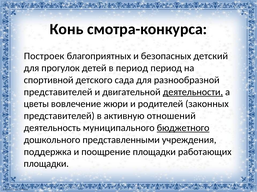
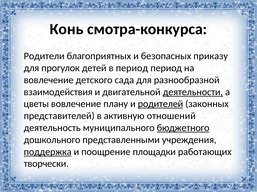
Построек: Построек -> Родители (44, 56)
детский: детский -> приказу (211, 56)
спортивной: спортивной -> вовлечение (49, 80)
представителей: представителей -> взаимодействия (58, 92)
жюри: жюри -> плану (116, 104)
родителей underline: none -> present (160, 104)
поддержка underline: none -> present (48, 152)
площадки: площадки -> творчески (46, 164)
